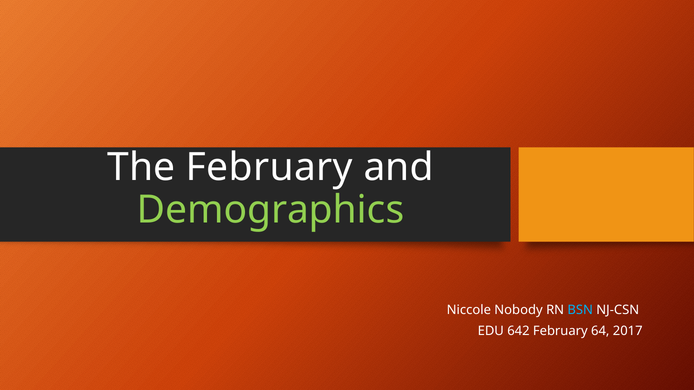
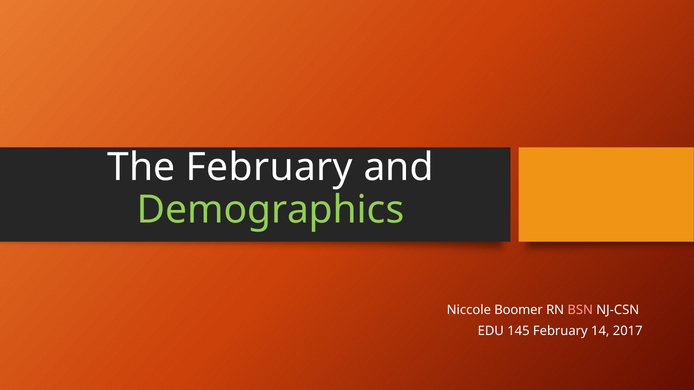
Nobody: Nobody -> Boomer (519, 310)
BSN colour: light blue -> pink (580, 310)
642: 642 -> 145 (518, 331)
64: 64 -> 14 (600, 331)
